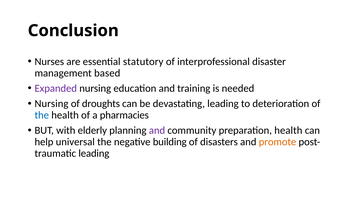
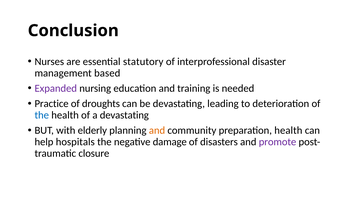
Nursing: Nursing -> Practice (52, 104)
a pharmacies: pharmacies -> devastating (124, 115)
and colour: purple -> orange (157, 130)
universal: universal -> hospitals (75, 142)
building: building -> damage (170, 142)
promote colour: orange -> purple (278, 142)
leading: leading -> closure (94, 153)
